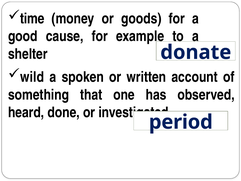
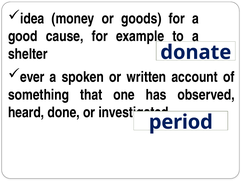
time: time -> idea (32, 19)
wild: wild -> ever (32, 77)
